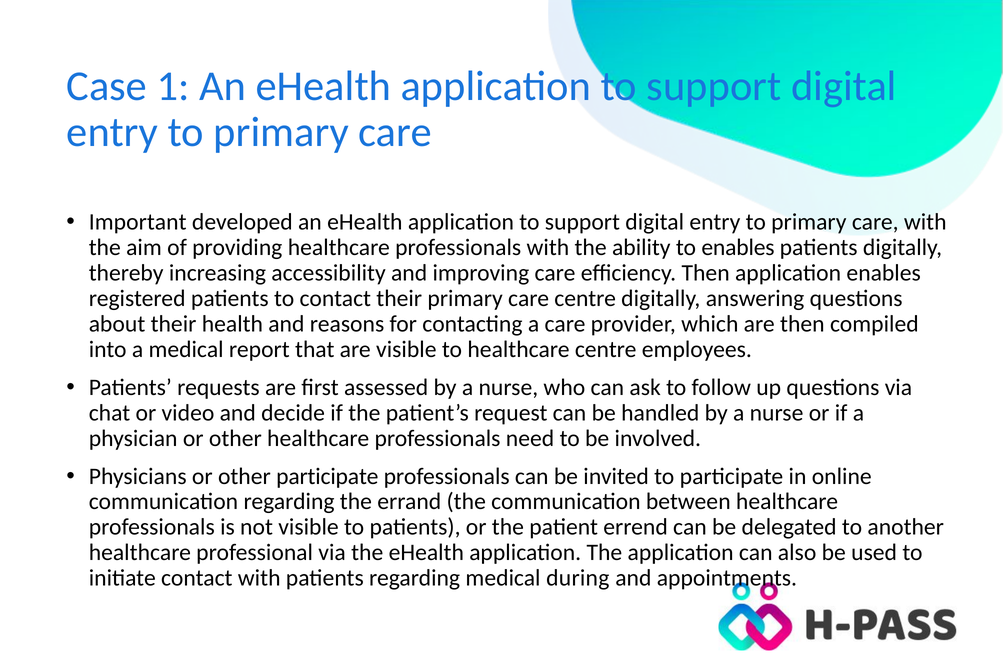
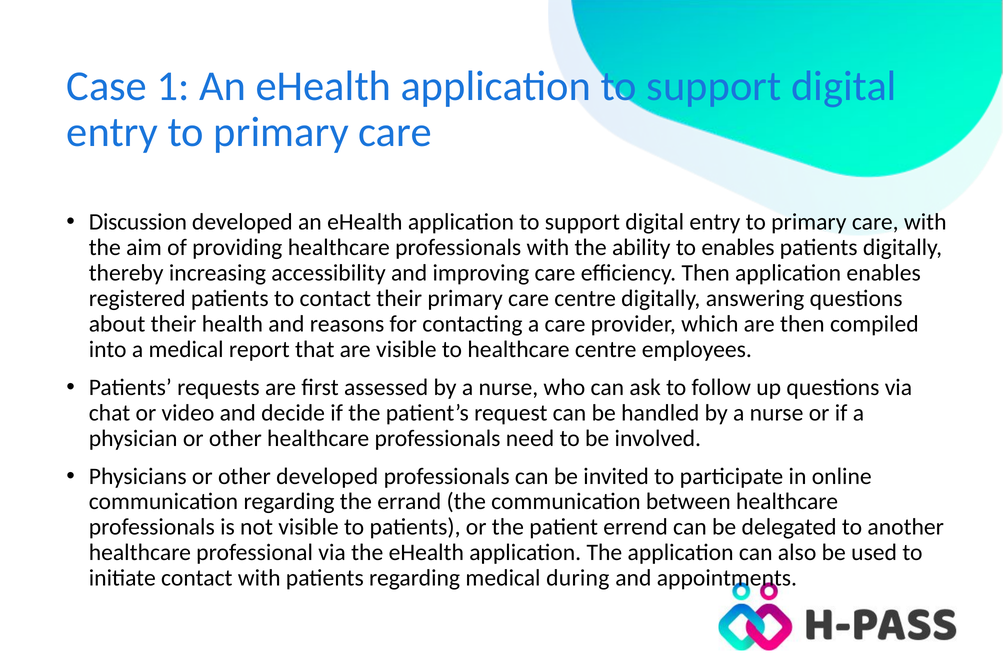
Important: Important -> Discussion (138, 222)
other participate: participate -> developed (327, 476)
